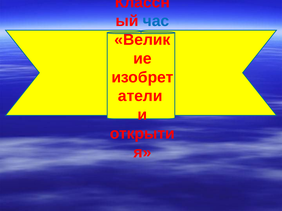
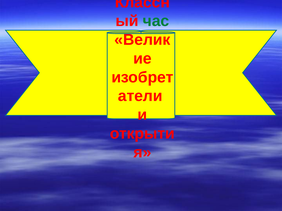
час colour: blue -> green (156, 21)
